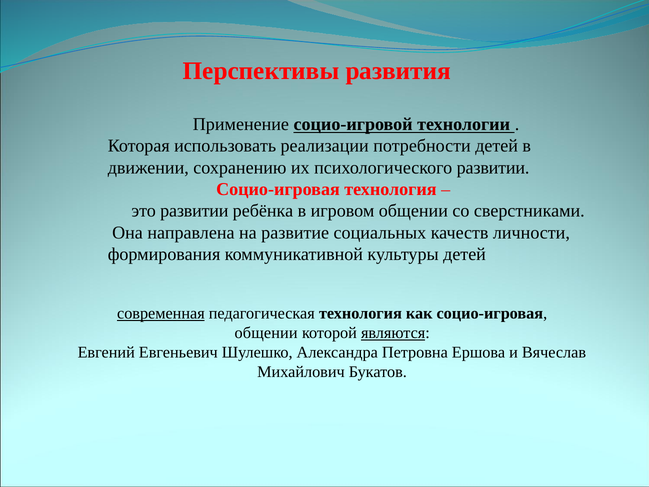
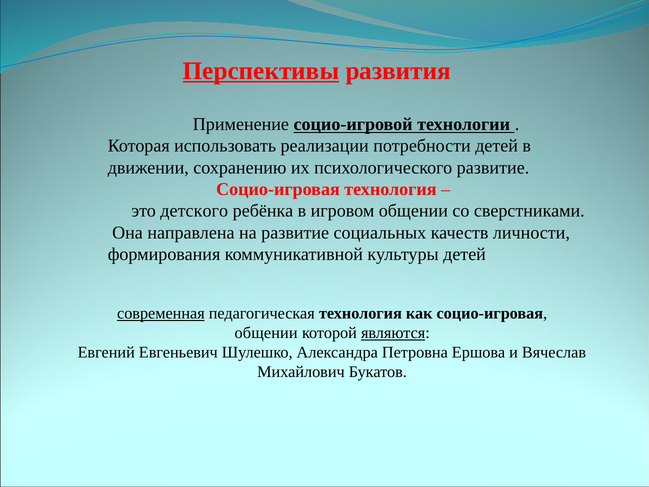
Перспективы underline: none -> present (261, 71)
психологического развитии: развитии -> развитие (493, 168)
это развитии: развитии -> детского (194, 211)
